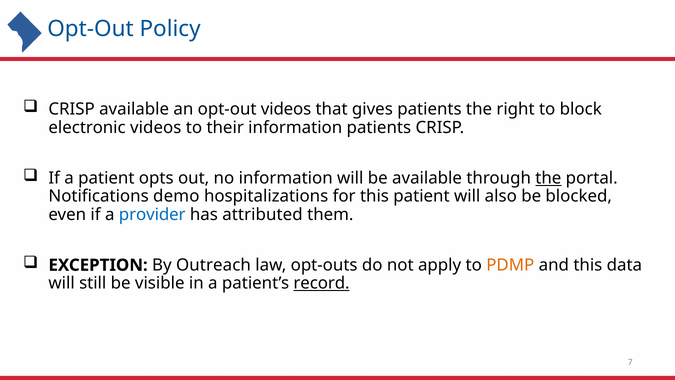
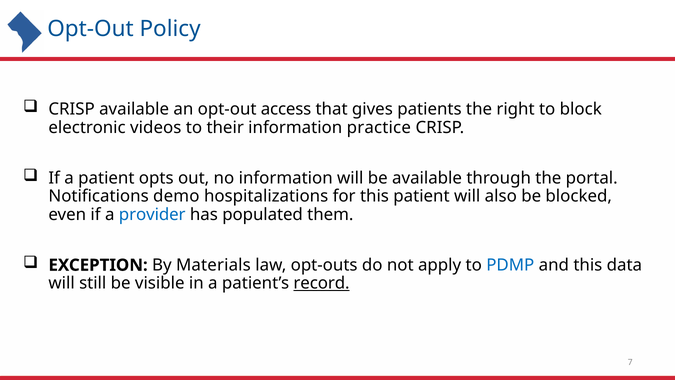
opt-out videos: videos -> access (286, 109)
information patients: patients -> practice (379, 128)
the underline: present -> none (548, 178)
attributed: attributed -> populated (263, 214)
Outreach: Outreach -> Materials (213, 265)
PDMP colour: orange -> blue (510, 265)
